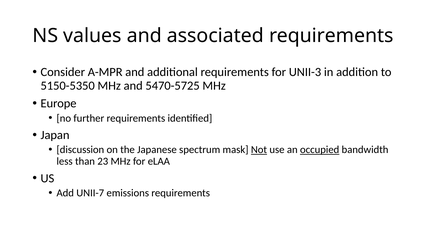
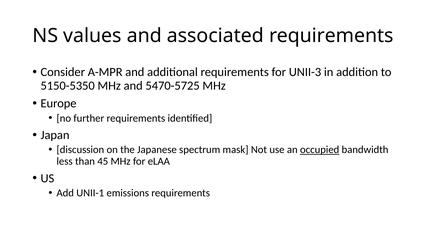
Not underline: present -> none (259, 150)
23: 23 -> 45 (103, 161)
UNII-7: UNII-7 -> UNII-1 (90, 193)
